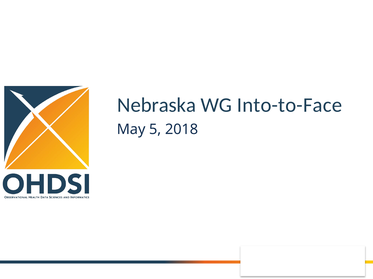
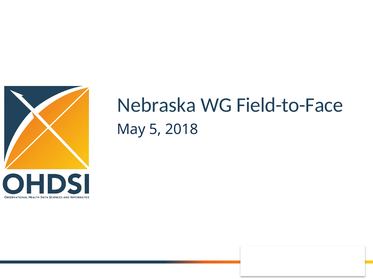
Into-to-Face: Into-to-Face -> Field-to-Face (290, 105)
